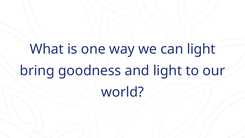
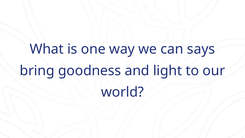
can light: light -> says (201, 49)
